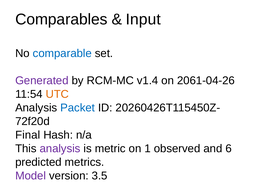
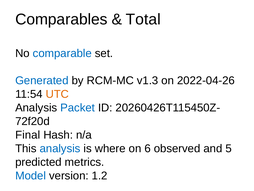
Input: Input -> Total (143, 19)
Generated colour: purple -> blue (42, 80)
v1.4: v1.4 -> v1.3 (148, 80)
2061-04-26: 2061-04-26 -> 2022-04-26 (206, 80)
analysis colour: purple -> blue (60, 148)
metric: metric -> where (110, 148)
1: 1 -> 6 (148, 148)
6: 6 -> 5 (229, 148)
Model colour: purple -> blue (31, 175)
3.5: 3.5 -> 1.2 (100, 175)
